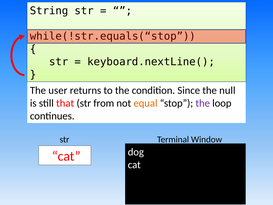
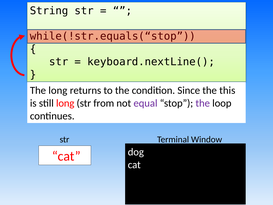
The user: user -> long (58, 90)
null: null -> this (227, 90)
still that: that -> long (65, 103)
equal colour: orange -> purple (145, 103)
